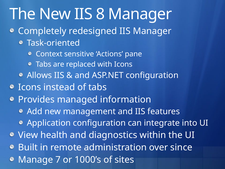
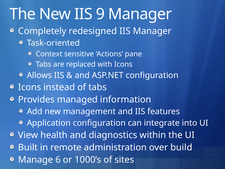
8: 8 -> 9 (100, 14)
since: since -> build (181, 147)
7: 7 -> 6 (58, 160)
